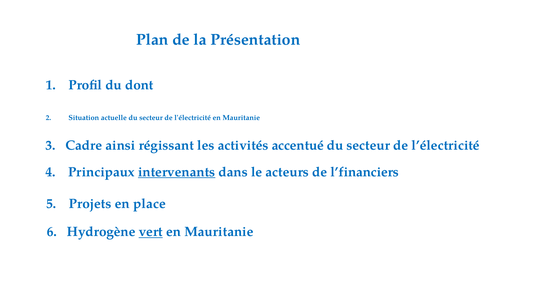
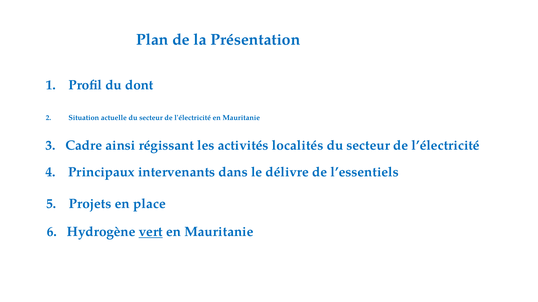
accentué: accentué -> localités (298, 146)
intervenants underline: present -> none (177, 172)
acteurs: acteurs -> délivre (287, 172)
l’financiers: l’financiers -> l’essentiels (365, 172)
